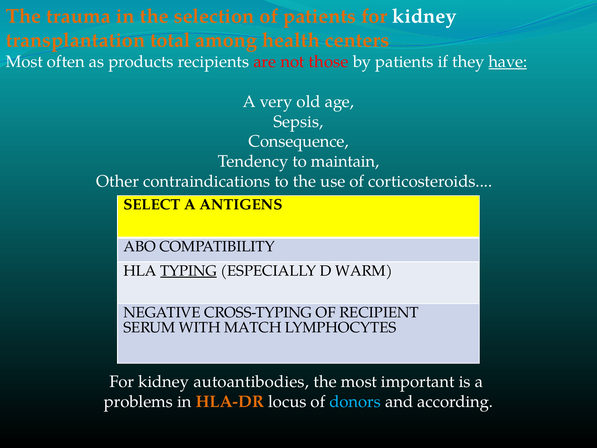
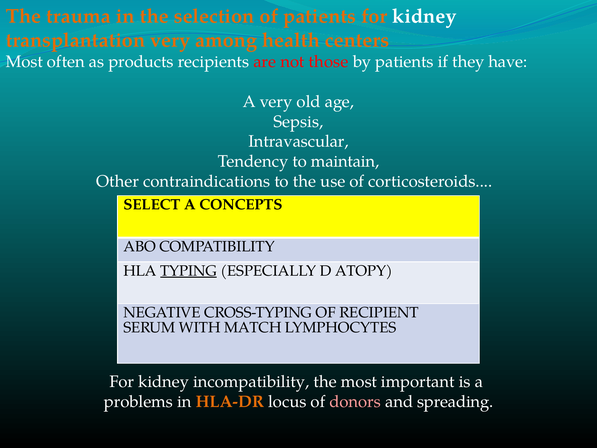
transplantation total: total -> very (170, 40)
have underline: present -> none (508, 62)
Consequence: Consequence -> Intravascular (299, 141)
ANTIGENS: ANTIGENS -> CONCEPTS (241, 204)
WARM: WARM -> ATOPY (364, 271)
autoantibodies: autoantibodies -> incompatibility (251, 382)
donors colour: light blue -> pink (355, 401)
according: according -> spreading (455, 401)
